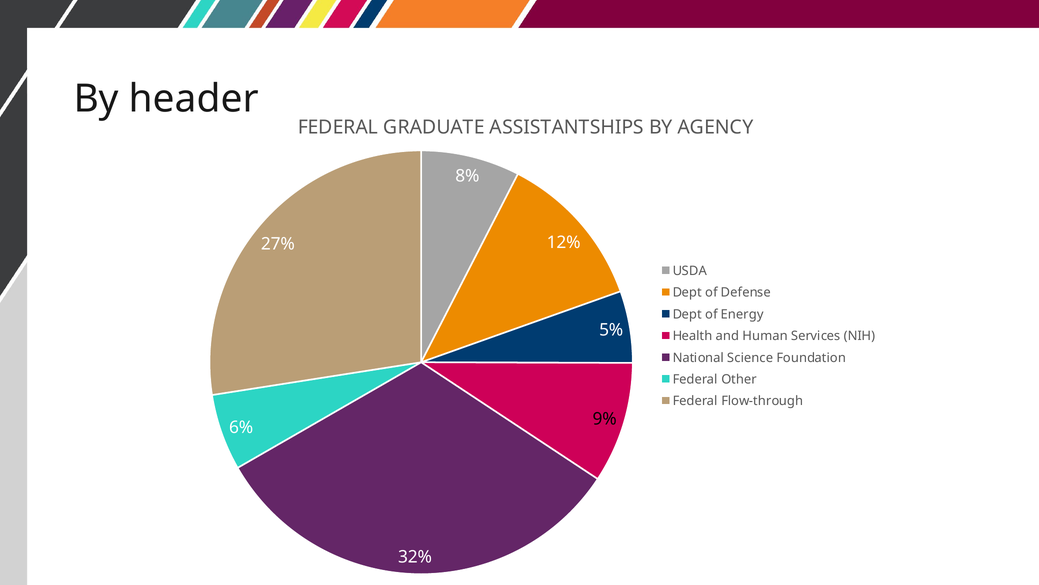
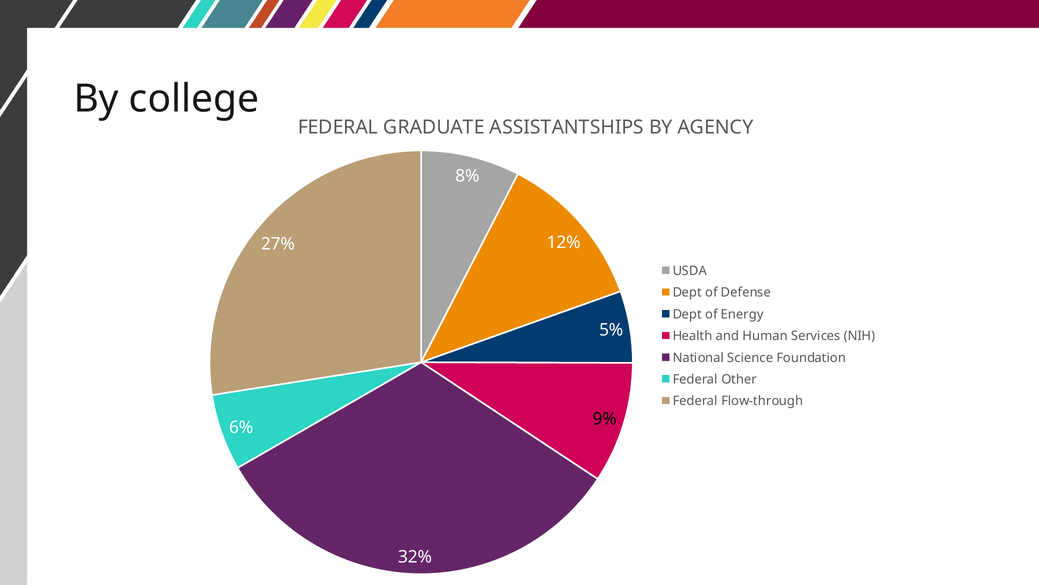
header: header -> college (194, 99)
